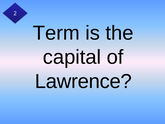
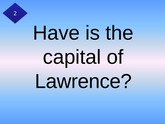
Term: Term -> Have (56, 33)
